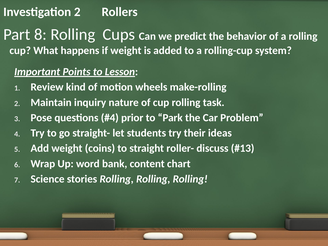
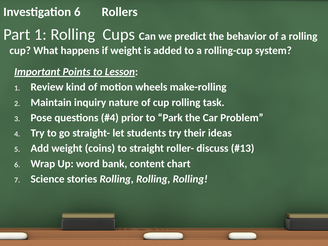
Investigation 2: 2 -> 6 (77, 12)
Part 8: 8 -> 1 (40, 34)
